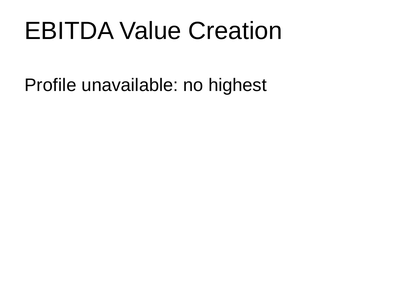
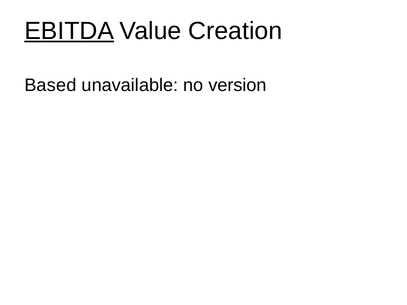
EBITDA underline: none -> present (69, 31)
Profile: Profile -> Based (50, 85)
highest: highest -> version (238, 85)
